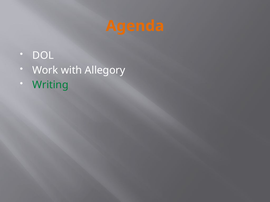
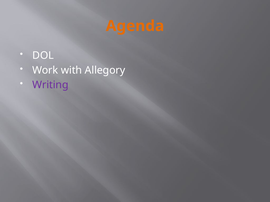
Writing colour: green -> purple (50, 85)
